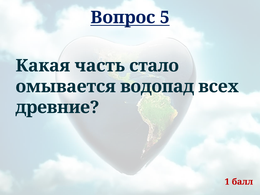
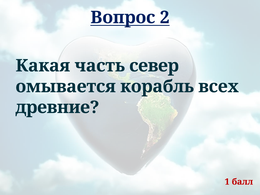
5: 5 -> 2 (165, 17)
стало: стало -> север (154, 66)
водопад: водопад -> корабль (157, 87)
